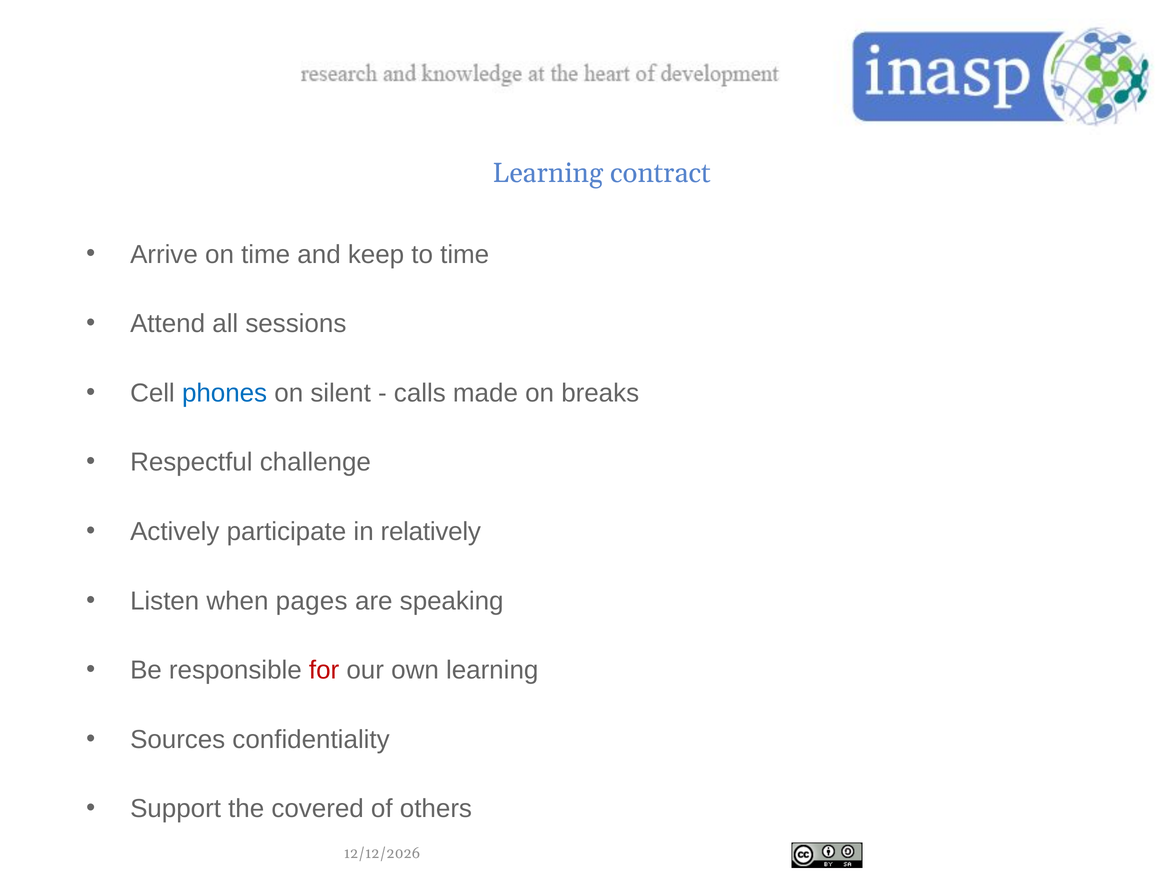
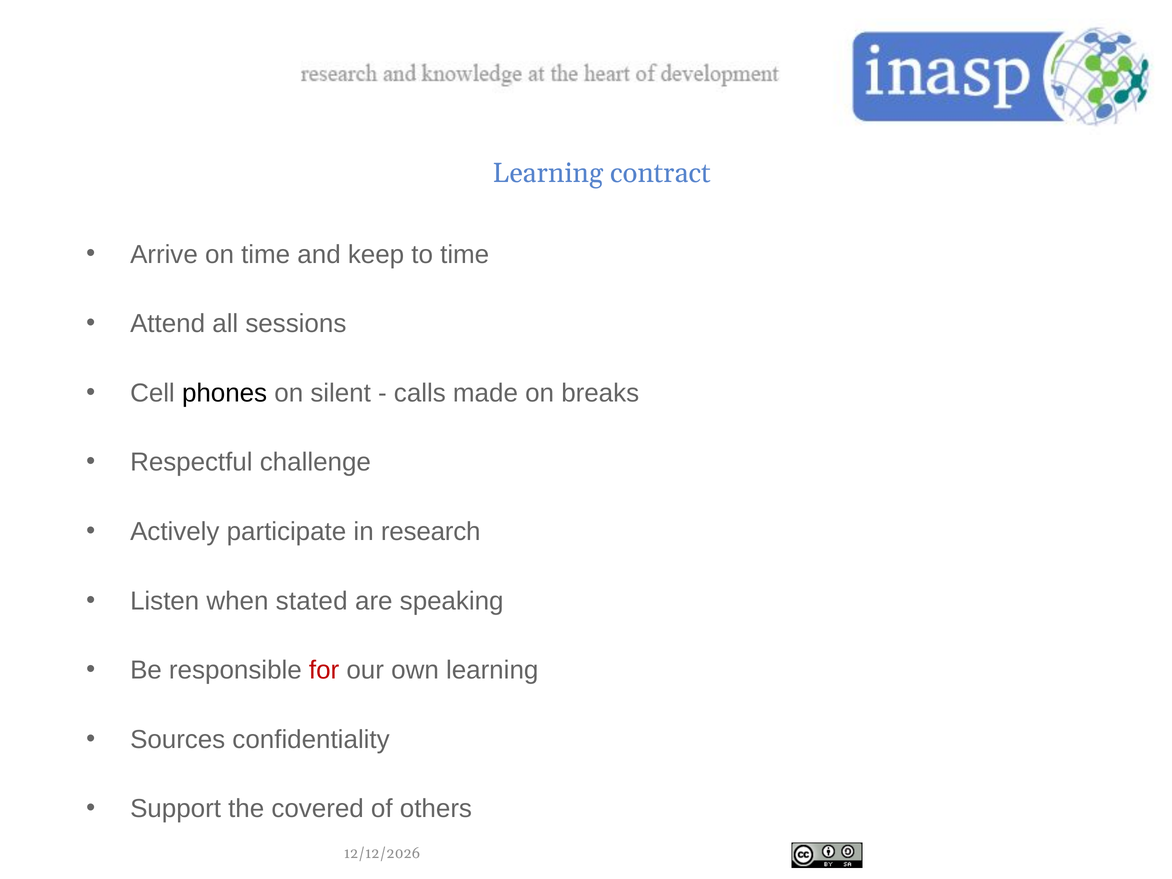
phones colour: blue -> black (225, 393)
relatively: relatively -> research (431, 532)
pages: pages -> stated (312, 601)
